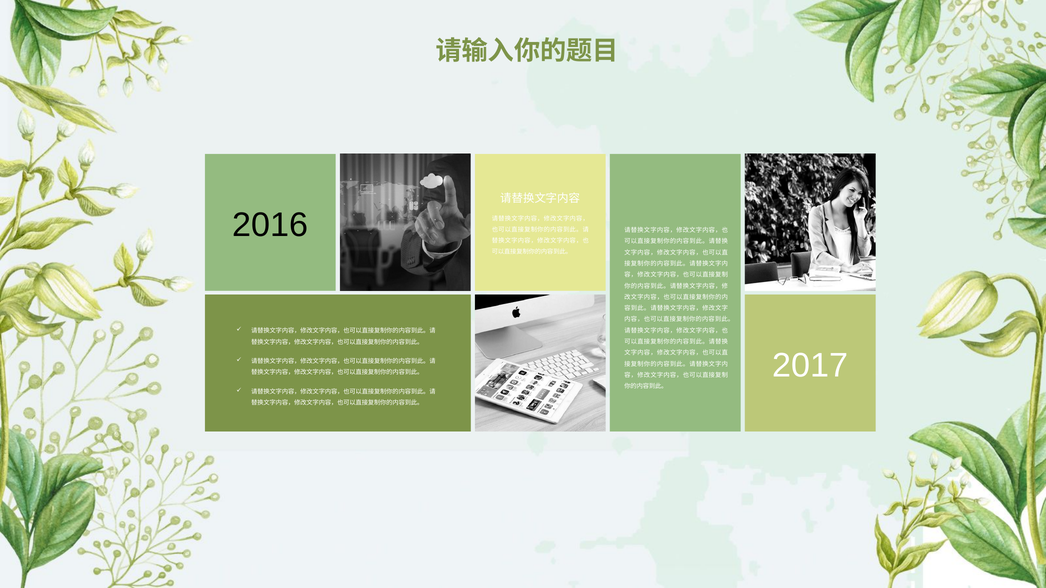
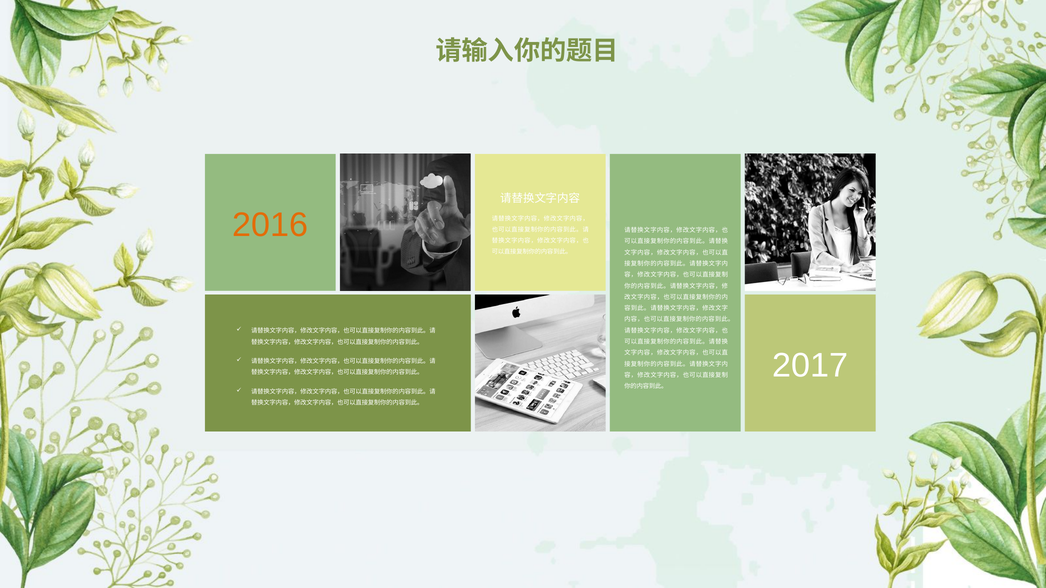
2016 colour: black -> orange (270, 225)
